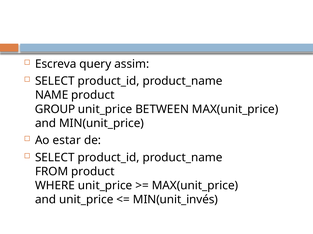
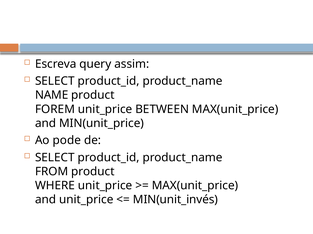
GROUP: GROUP -> FOREM (55, 110)
estar: estar -> pode (67, 141)
